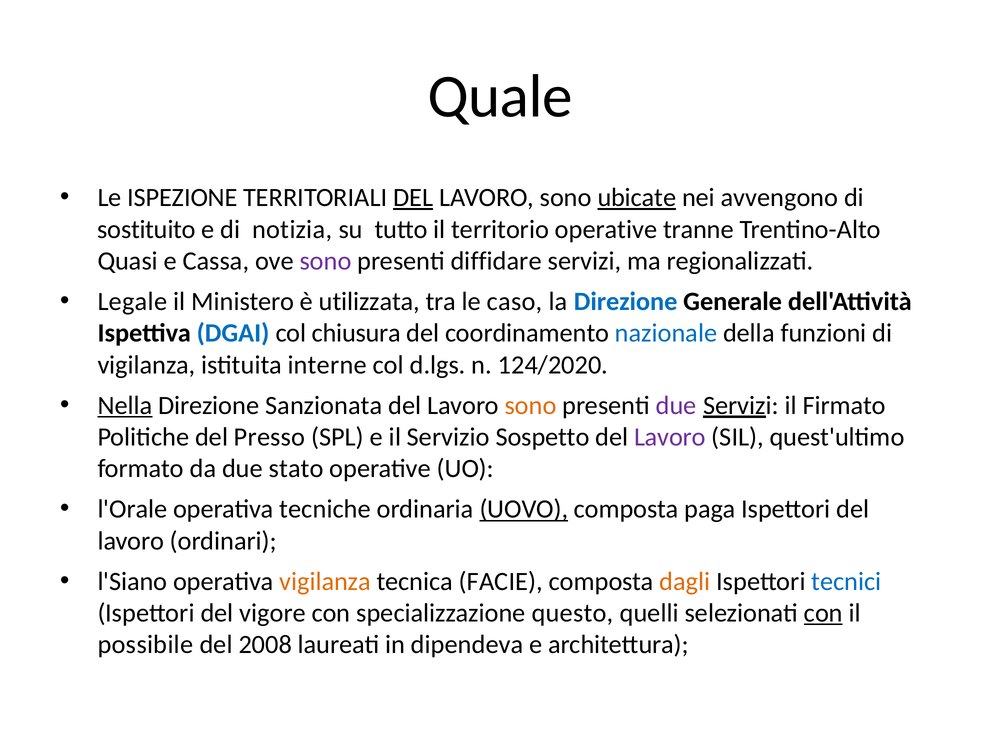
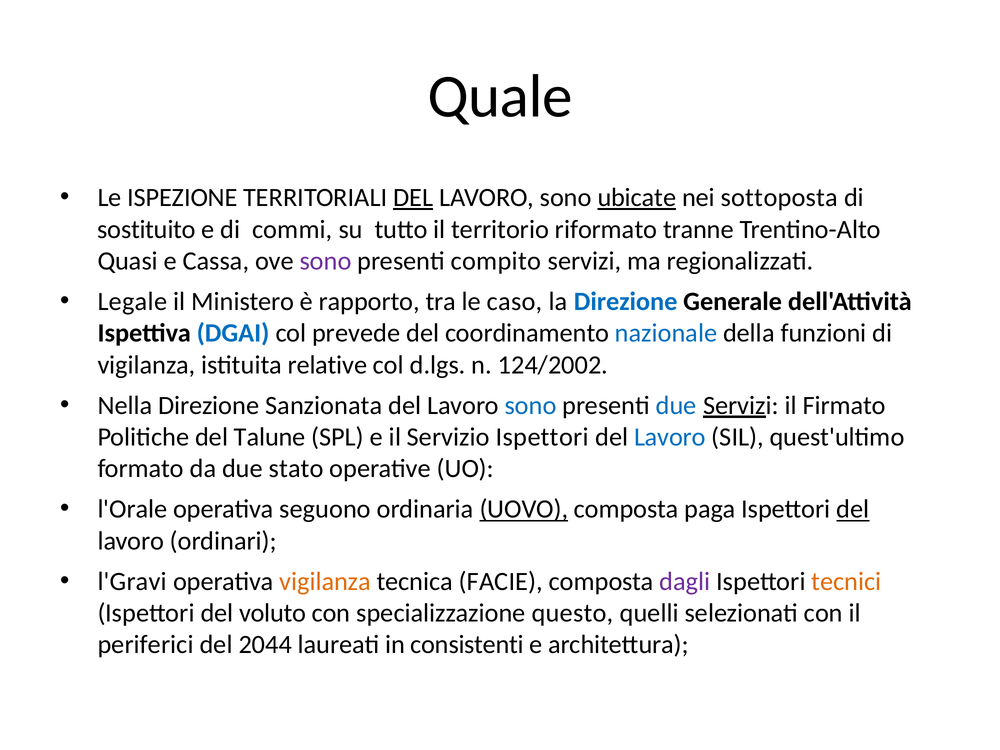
avvengono: avvengono -> sottoposta (779, 198)
notizia: notizia -> commi (292, 229)
territorio operative: operative -> riformato (606, 229)
diffidare: diffidare -> compito (496, 261)
utilizzata: utilizzata -> rapporto (369, 302)
chiusura: chiusura -> prevede (356, 333)
interne: interne -> relative (327, 365)
124/2020: 124/2020 -> 124/2002 (553, 365)
Nella underline: present -> none (125, 405)
sono colour: orange -> blue (531, 405)
due colour: purple -> blue (676, 405)
Presso: Presso -> Talune (270, 437)
Servizio Sospetto: Sospetto -> Ispettori (542, 437)
Lavoro colour: purple -> blue (670, 437)
tecniche: tecniche -> seguono (325, 509)
del underline: none -> present (853, 509)
l'Siano: l'Siano -> l'Gravi (132, 581)
dagli colour: orange -> purple (685, 581)
tecnici colour: blue -> orange (846, 581)
vigore: vigore -> voluto (273, 613)
con underline: present -> none (823, 613)
possibile: possibile -> periferici (146, 645)
2008: 2008 -> 2044 (265, 645)
dipendeva: dipendeva -> consistenti (467, 645)
